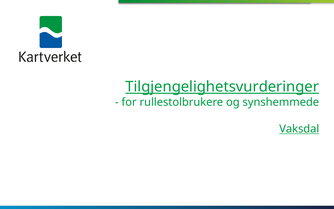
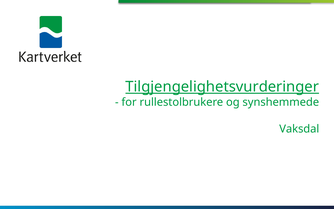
Vaksdal underline: present -> none (299, 129)
